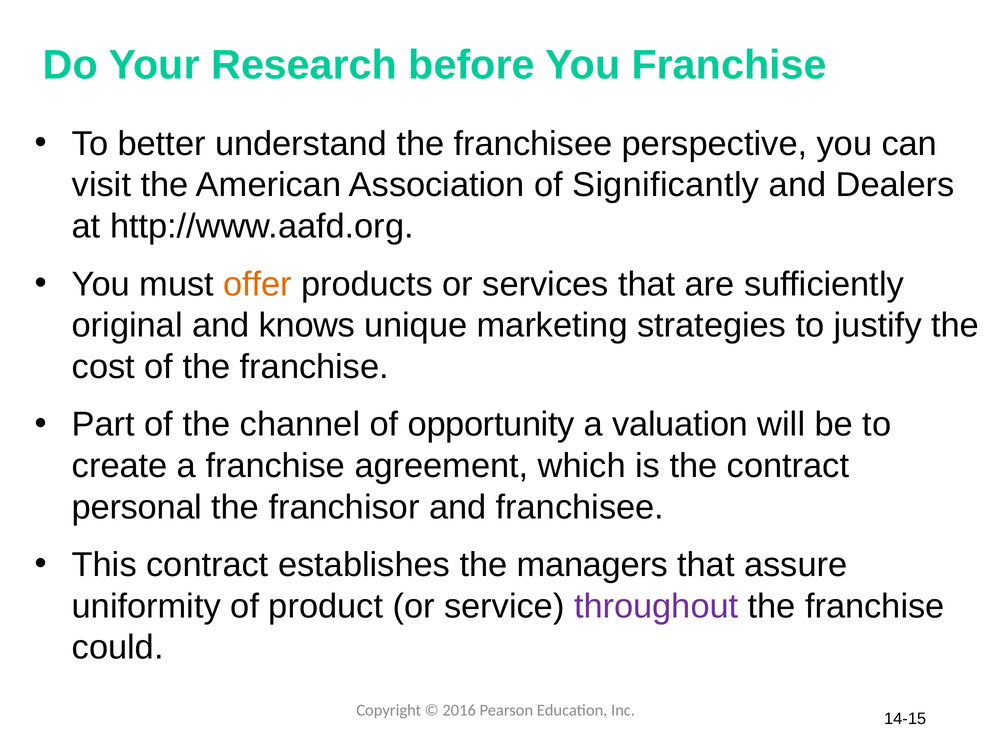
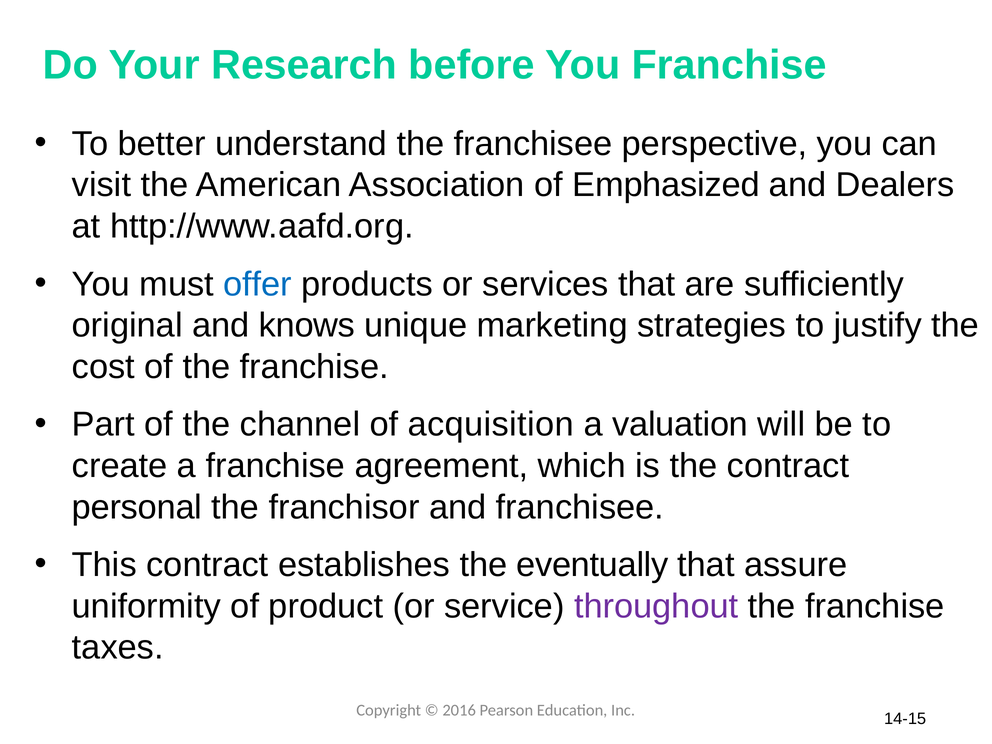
Significantly: Significantly -> Emphasized (666, 185)
offer colour: orange -> blue (258, 284)
opportunity: opportunity -> acquisition (491, 425)
managers: managers -> eventually (592, 565)
could: could -> taxes (118, 648)
